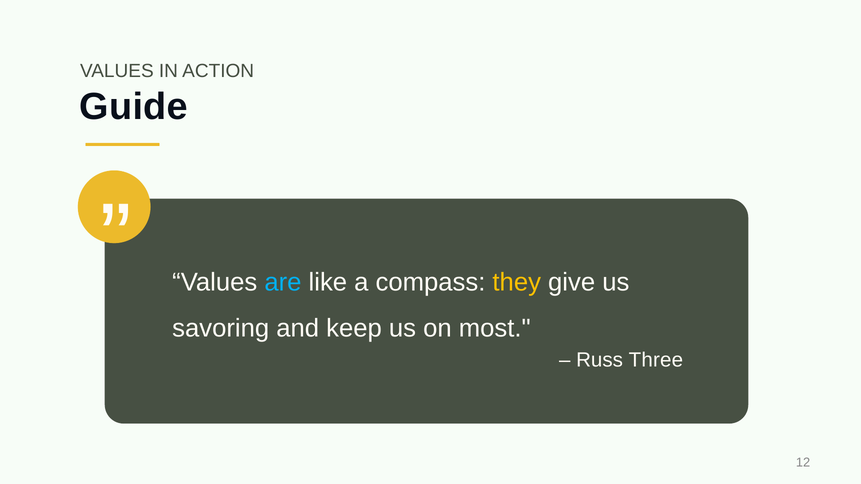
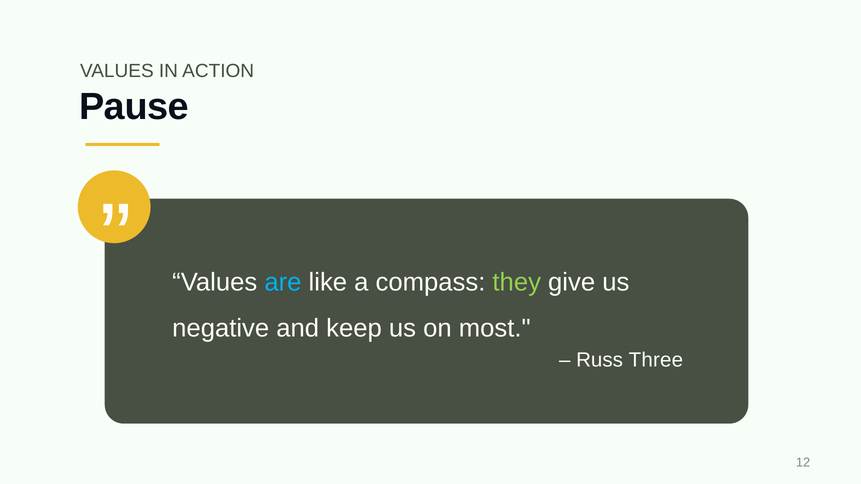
Guide: Guide -> Pause (134, 107)
they colour: yellow -> light green (517, 282)
savoring: savoring -> negative (221, 329)
